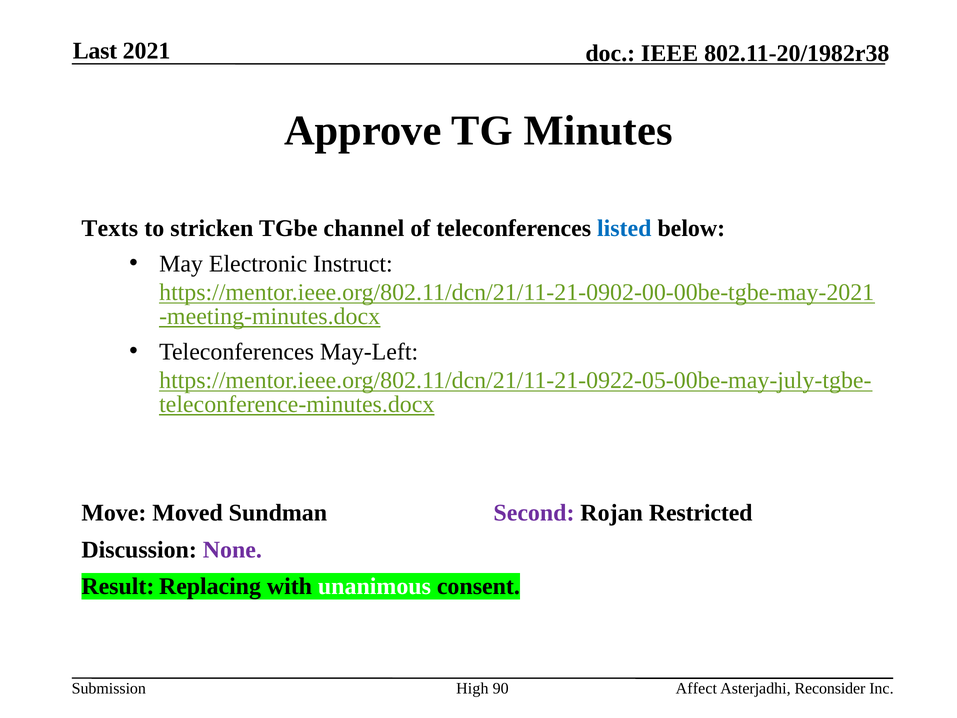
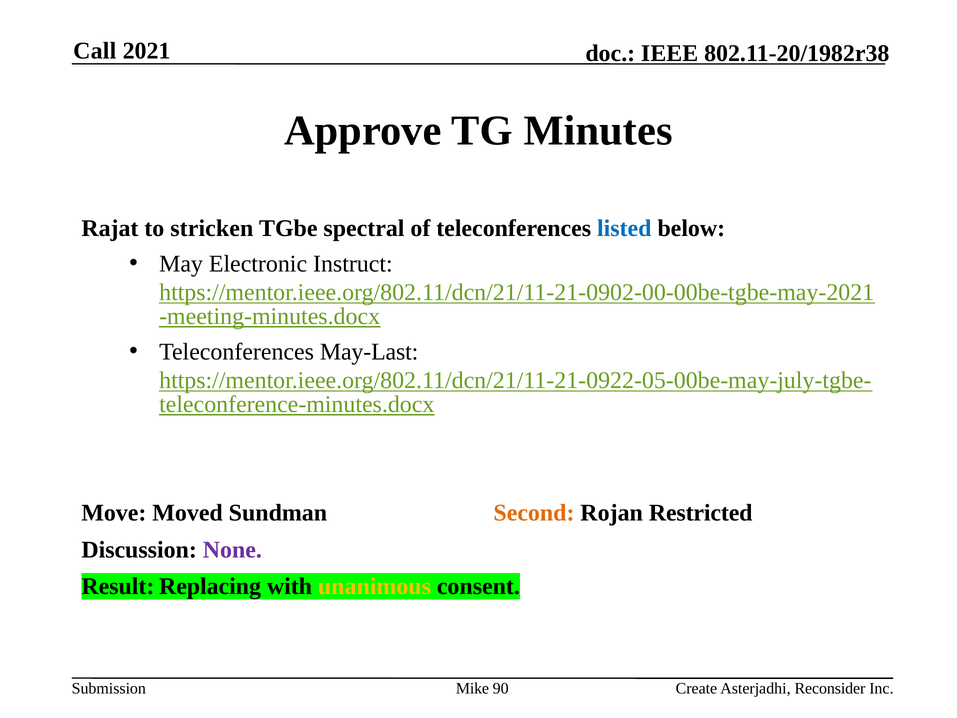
Last: Last -> Call (95, 51)
Texts: Texts -> Rajat (110, 228)
channel: channel -> spectral (364, 228)
May-Left: May-Left -> May-Last (369, 352)
Second colour: purple -> orange (534, 513)
unanimous colour: white -> yellow (374, 586)
High: High -> Mike (472, 688)
Affect: Affect -> Create (696, 688)
